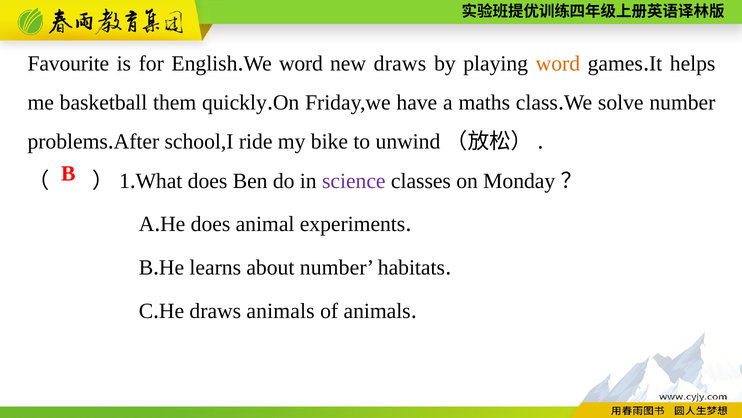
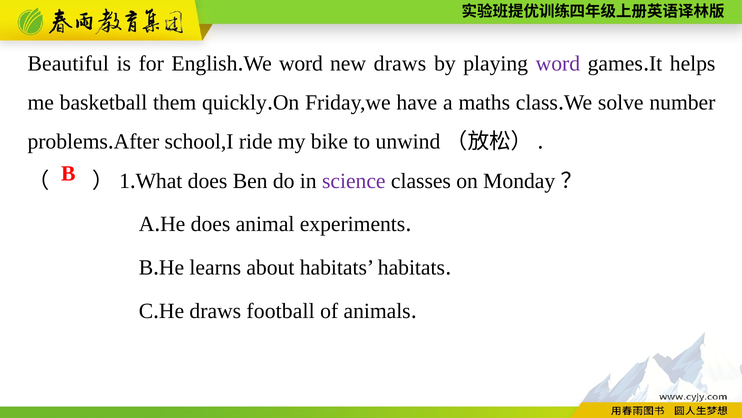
Favourite: Favourite -> Beautiful (68, 64)
word colour: orange -> purple (558, 64)
about number: number -> habitats (337, 267)
draws animals: animals -> football (281, 311)
